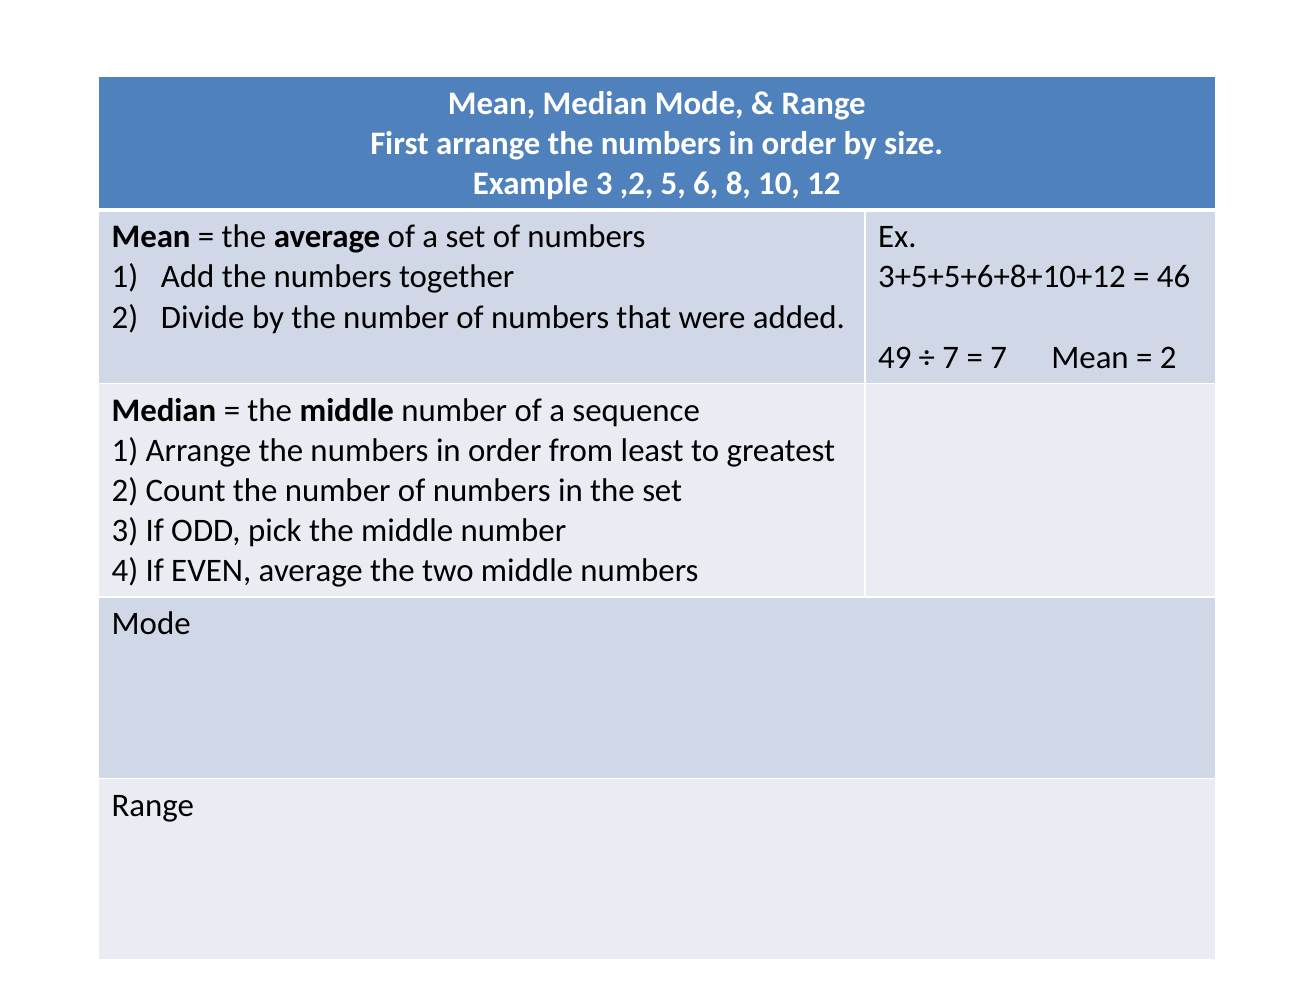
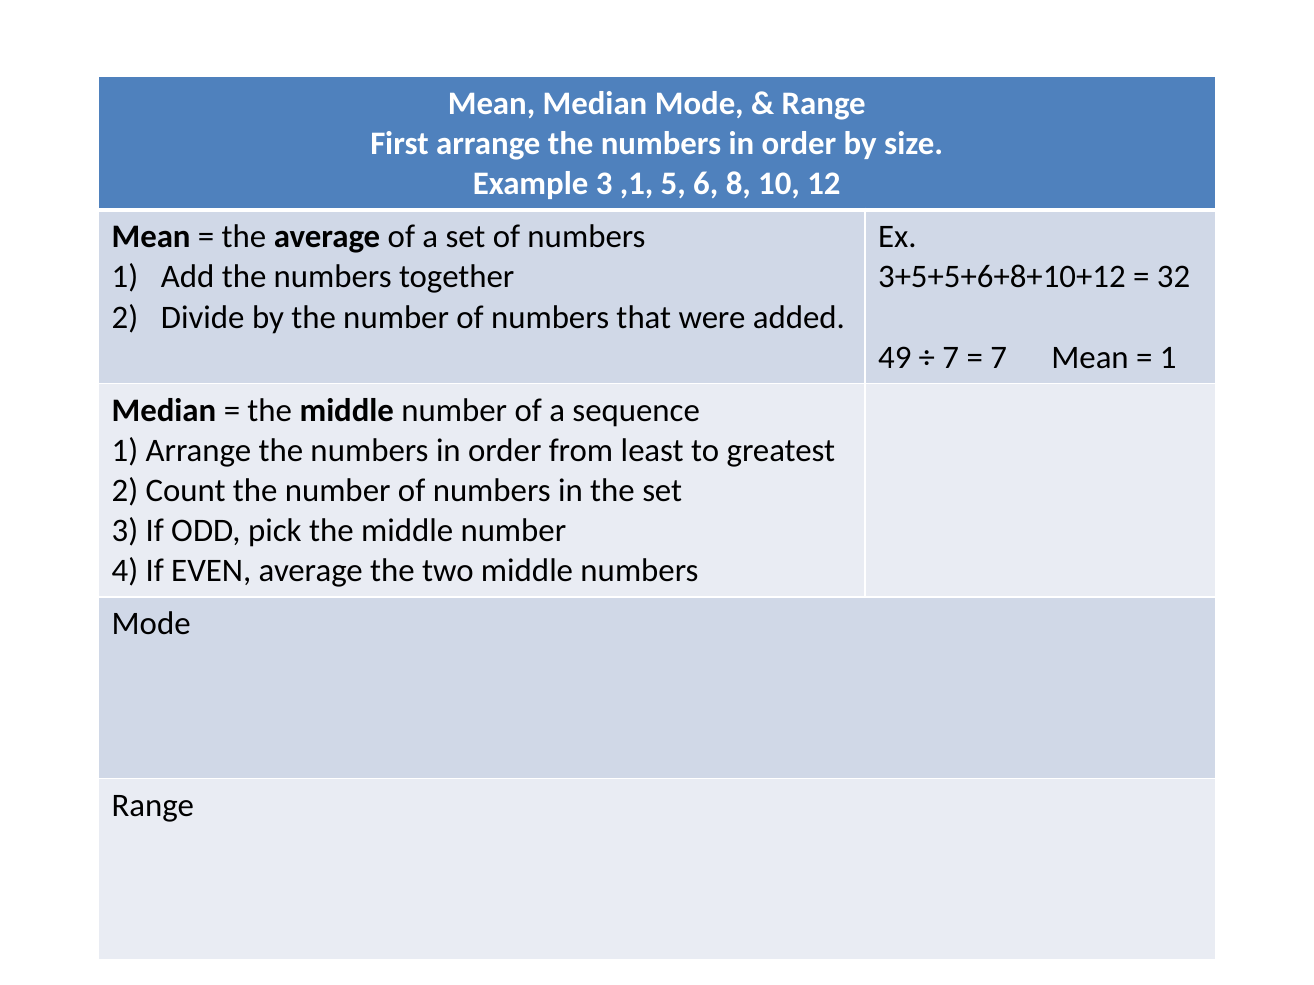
,2: ,2 -> ,1 (637, 184)
46: 46 -> 32 (1174, 277)
2: 2 -> 1 (1168, 357)
